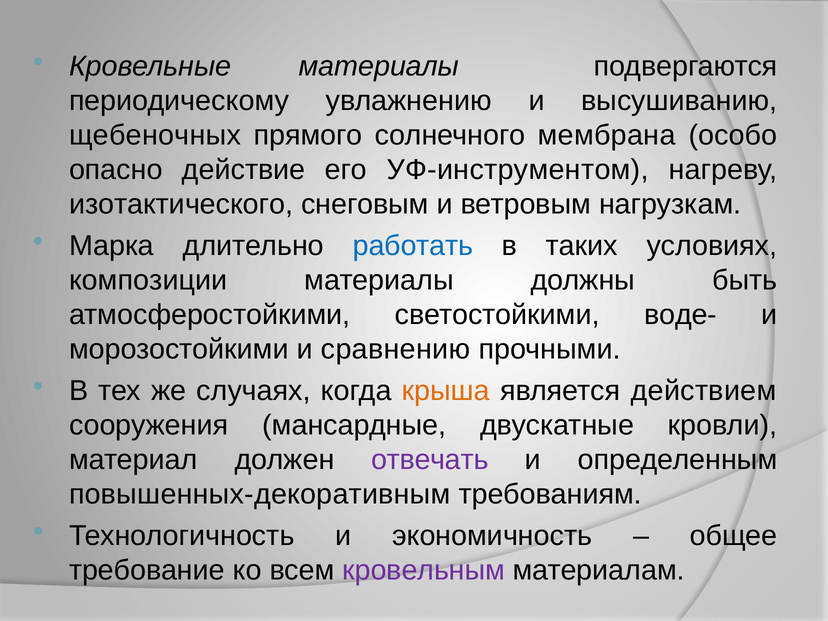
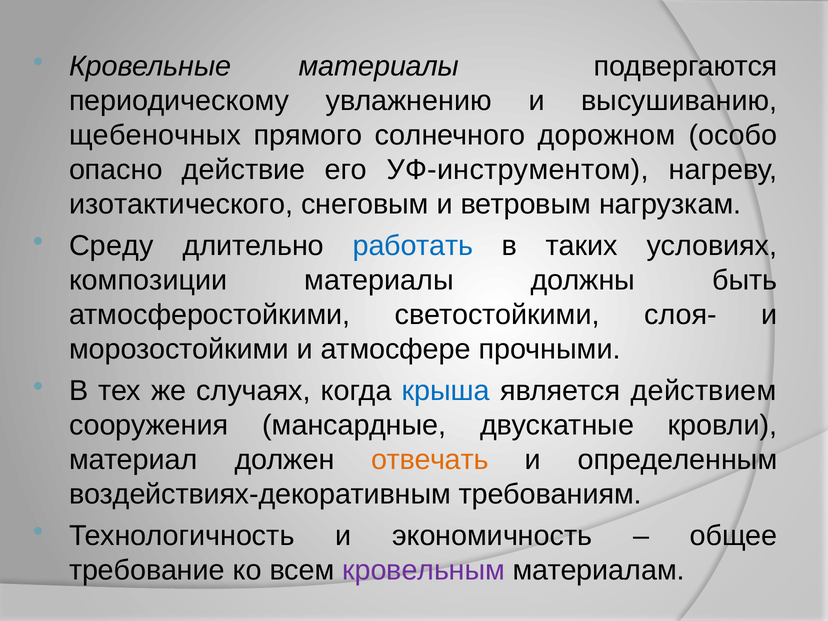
мембрана: мембрана -> дорожном (607, 135)
Марка: Марка -> Среду (111, 246)
воде-: воде- -> слоя- (681, 315)
сравнению: сравнению -> атмосфере (396, 349)
крыша colour: orange -> blue (446, 391)
отвечать colour: purple -> orange (430, 460)
повышенных-декоративным: повышенных-декоративным -> воздействиях-декоративным (260, 494)
